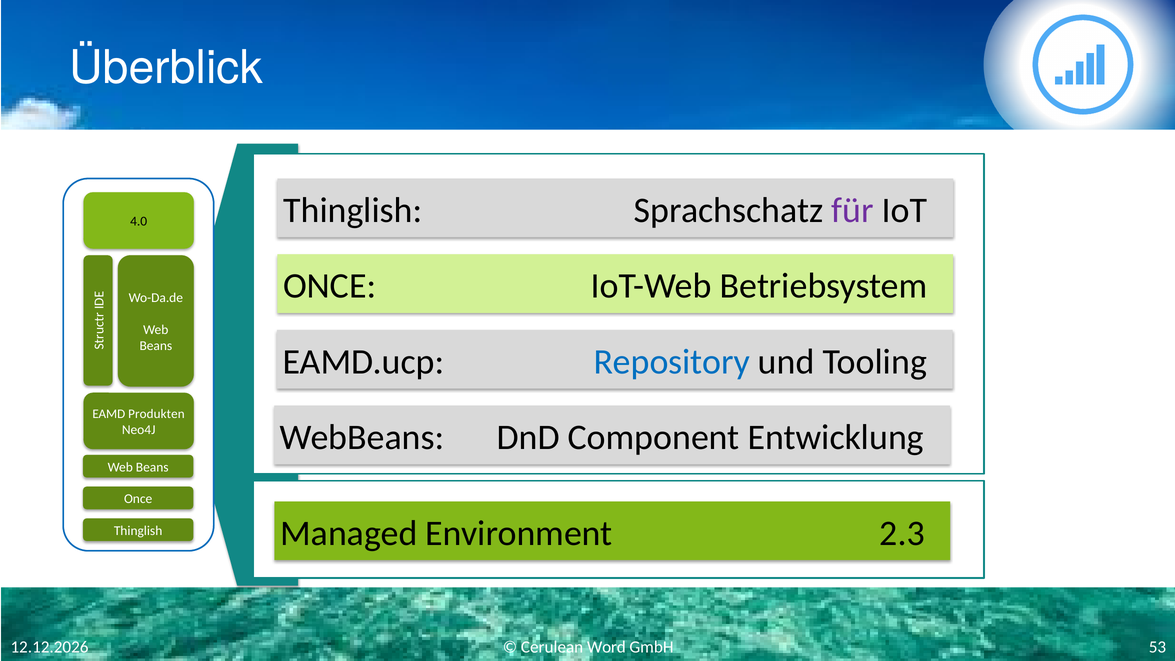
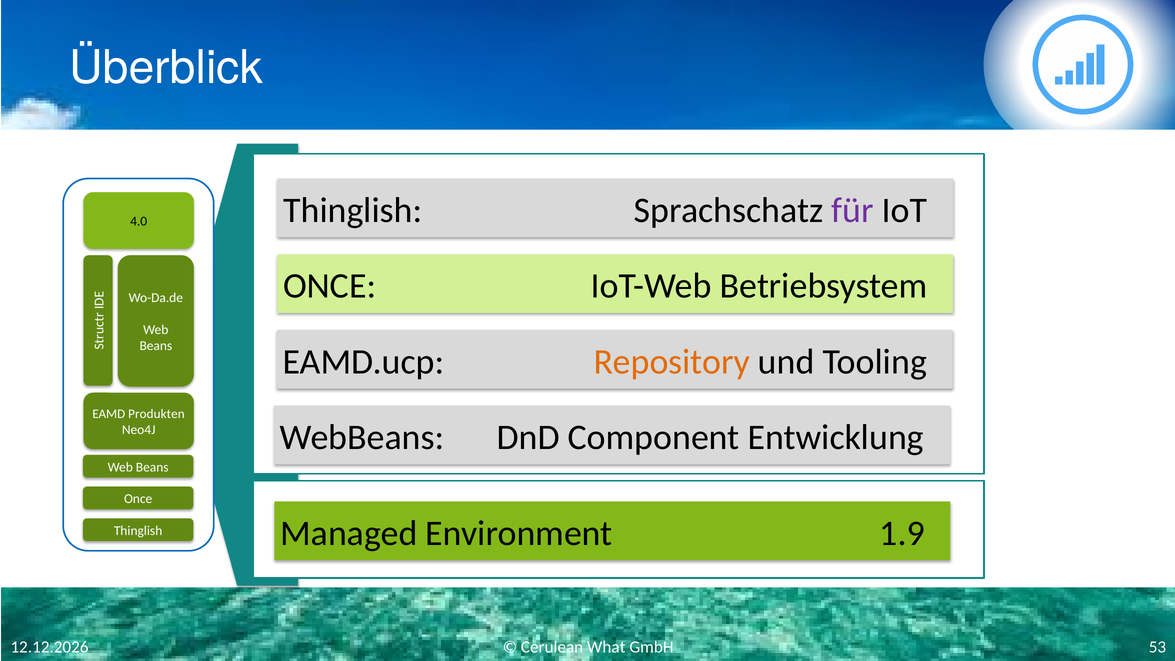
Repository colour: blue -> orange (672, 362)
2.3: 2.3 -> 1.9 (902, 533)
Word: Word -> What (606, 647)
